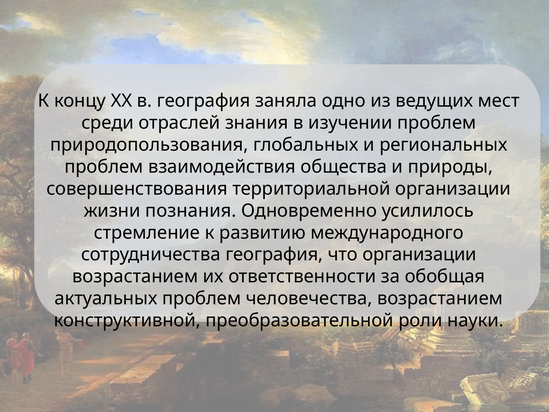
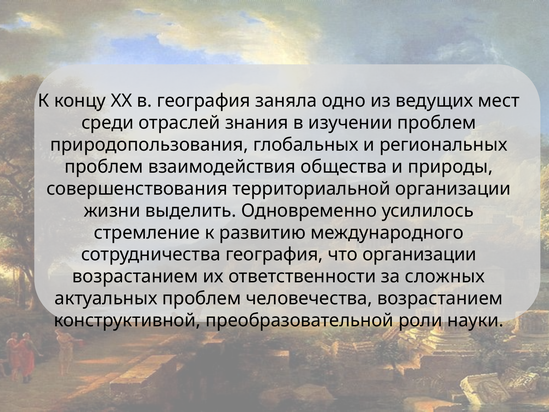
познания: познания -> выделить (191, 211)
обобщая: обобщая -> сложных (445, 276)
